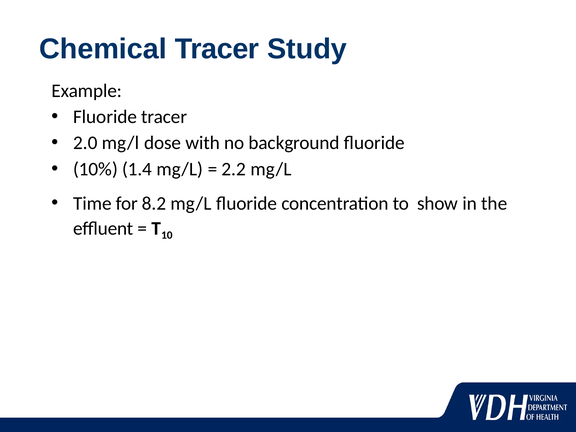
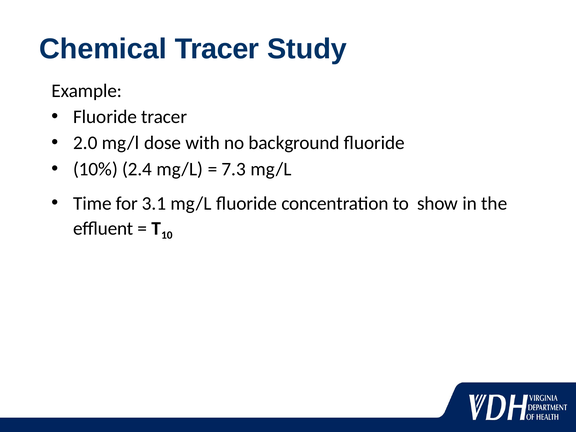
1.4: 1.4 -> 2.4 (137, 169)
2.2: 2.2 -> 7.3 (234, 169)
8.2: 8.2 -> 3.1 (154, 203)
